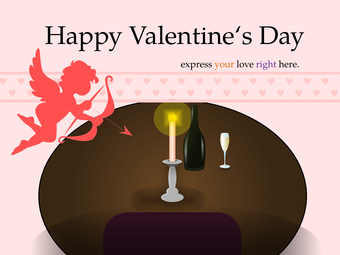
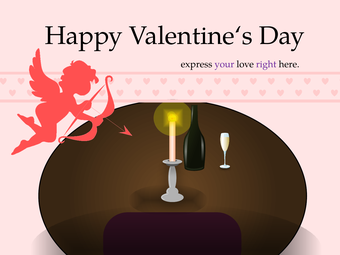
your colour: orange -> purple (225, 64)
